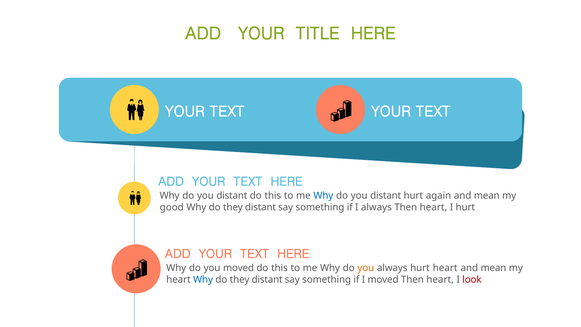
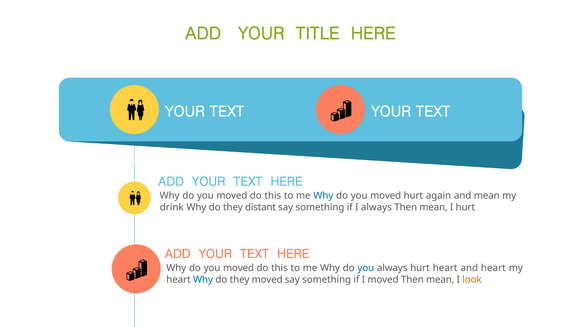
distant: distant -> moved (232, 196)
distant: distant -> moved (386, 196)
good: good -> drink (172, 207)
heart: heart -> mean (434, 207)
you colour: orange -> blue (366, 268)
mean: mean -> heart (493, 268)
distant: distant -> moved (267, 279)
moved Then heart: heart -> mean (440, 279)
look colour: red -> orange (472, 279)
